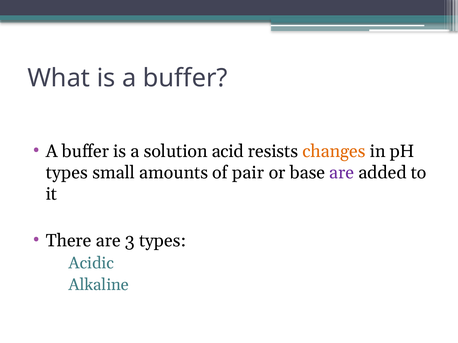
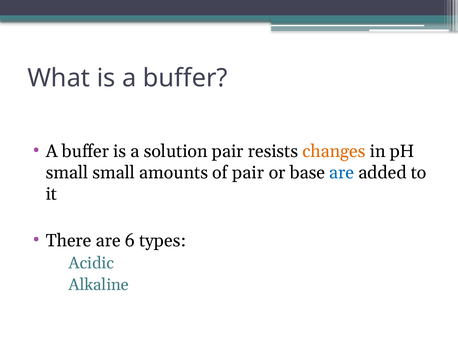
solution acid: acid -> pair (228, 152)
types: types -> small (67, 173)
are colour: purple -> blue (342, 173)
3: 3 -> 6 (130, 241)
